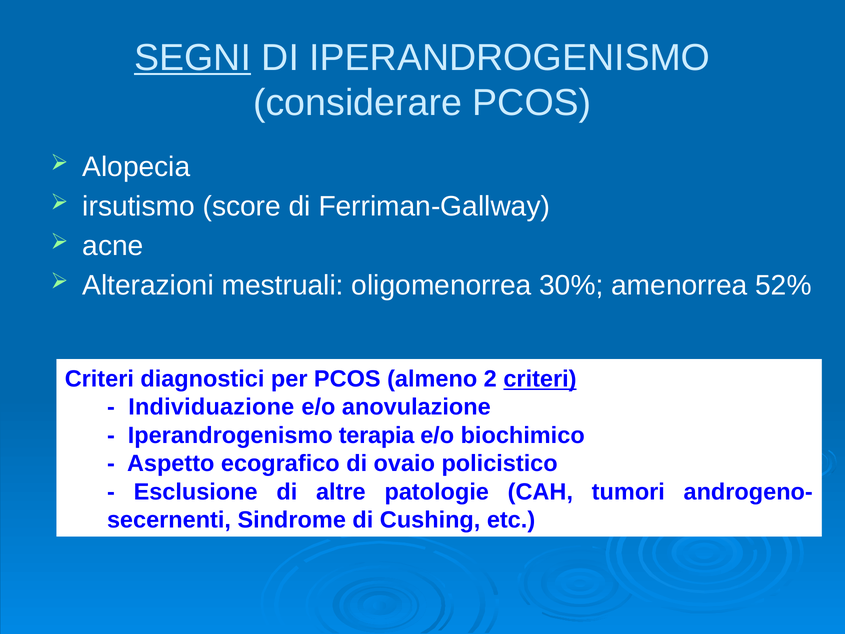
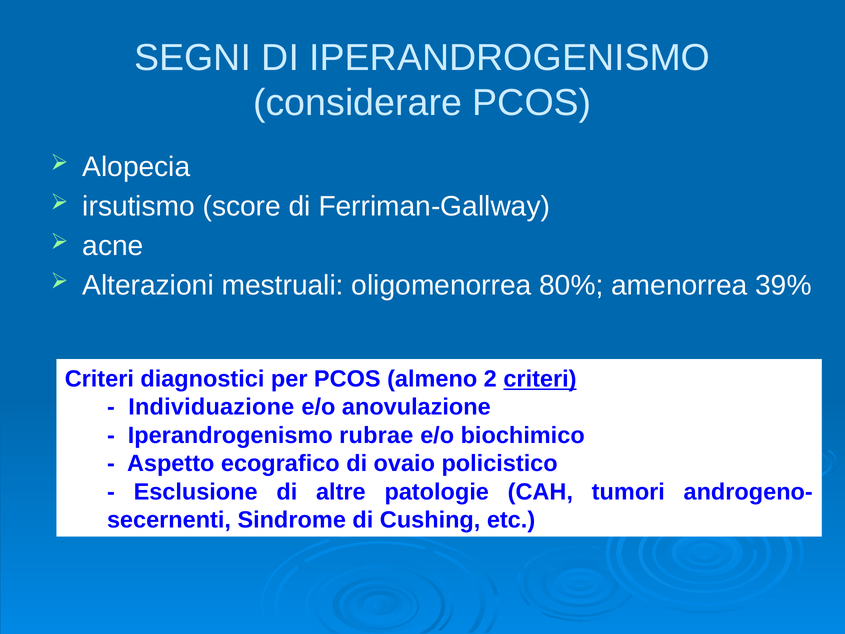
SEGNI underline: present -> none (193, 58)
30%: 30% -> 80% (571, 285)
52%: 52% -> 39% (783, 285)
terapia: terapia -> rubrae (376, 435)
